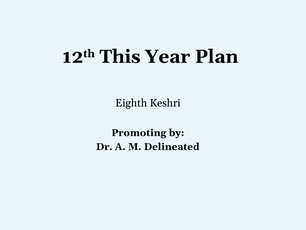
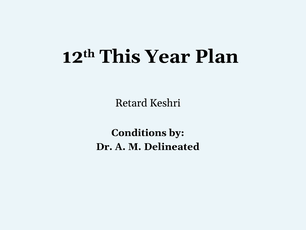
Eighth: Eighth -> Retard (131, 103)
Promoting: Promoting -> Conditions (139, 133)
